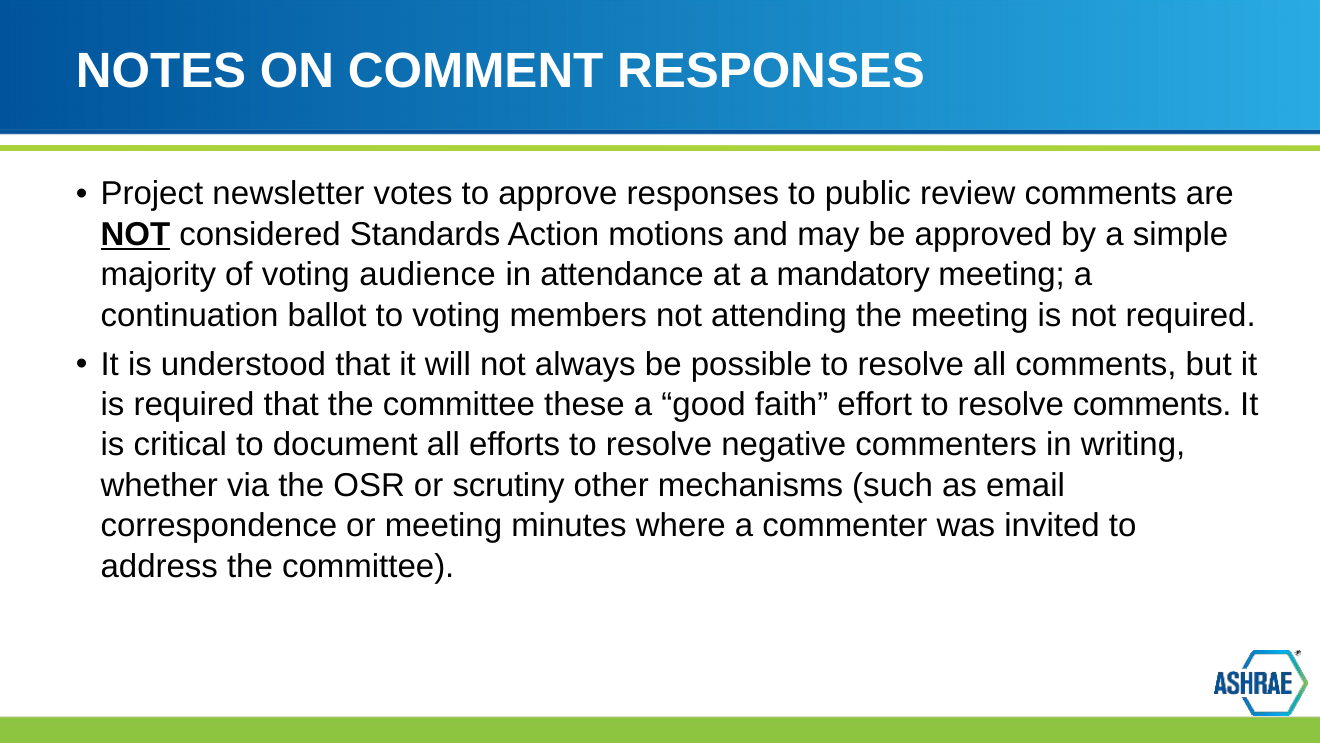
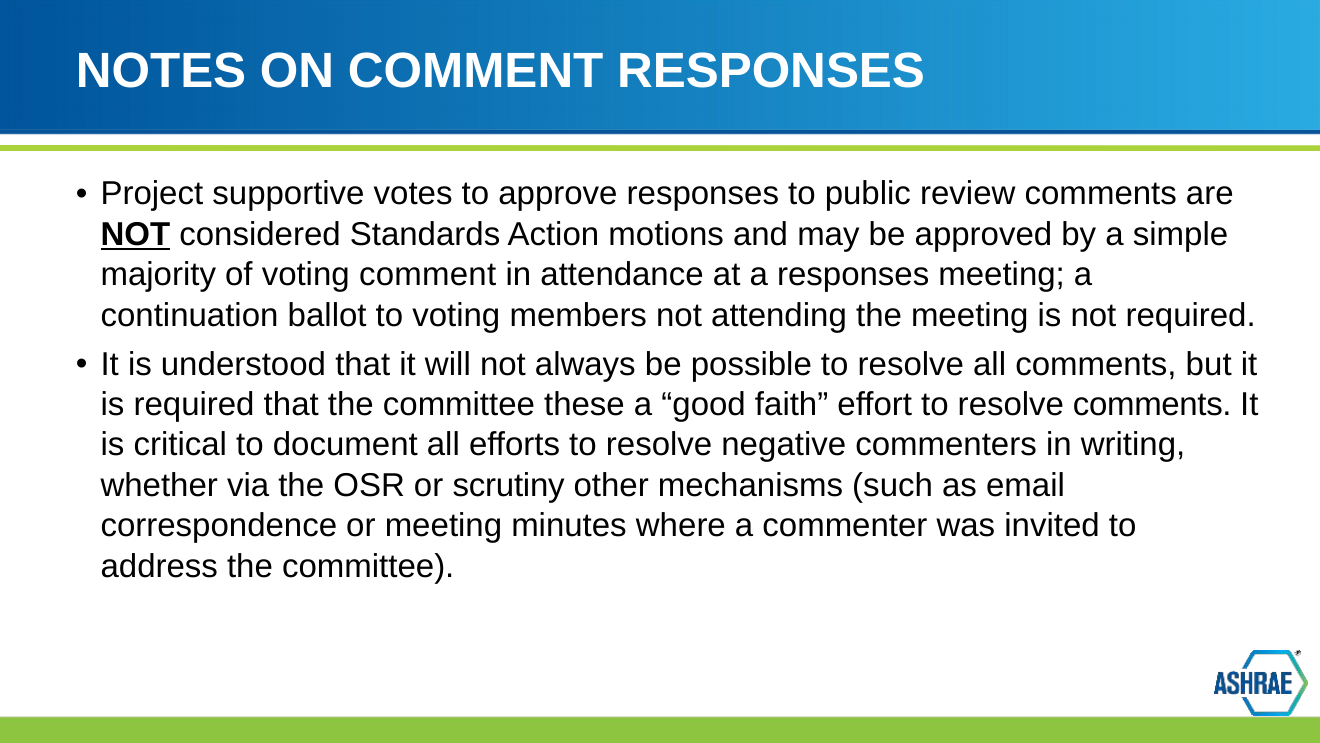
newsletter: newsletter -> supportive (288, 194)
voting audience: audience -> comment (428, 275)
a mandatory: mandatory -> responses (853, 275)
